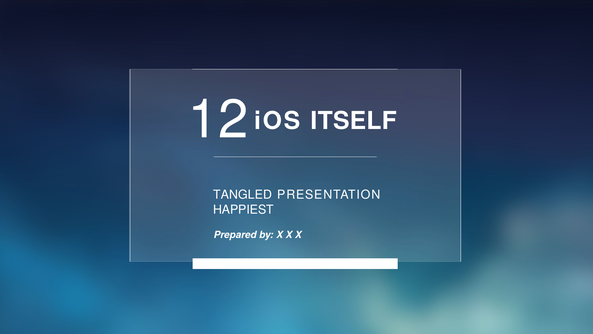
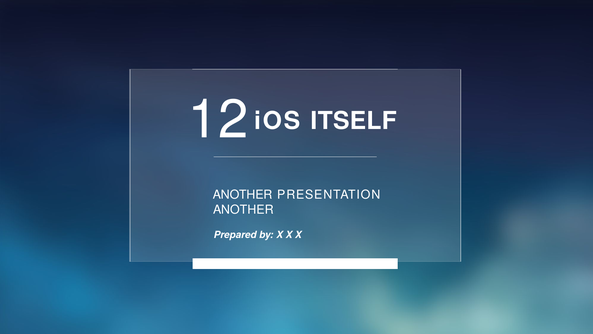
TANGLED: TANGLED -> ANOTHER (243, 195)
HAPPIEST: HAPPIEST -> ANOTHER (243, 209)
